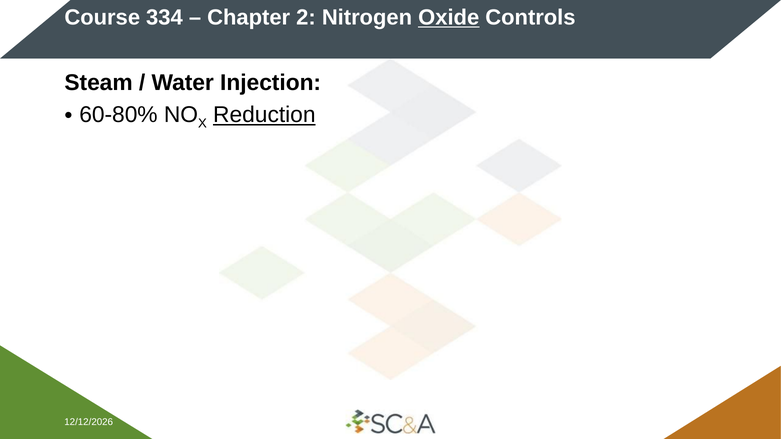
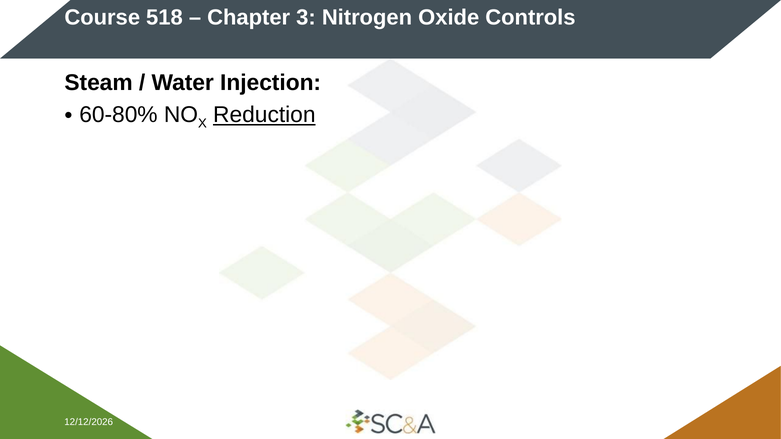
334: 334 -> 518 (164, 18)
2: 2 -> 3 (306, 18)
Oxide underline: present -> none (449, 18)
